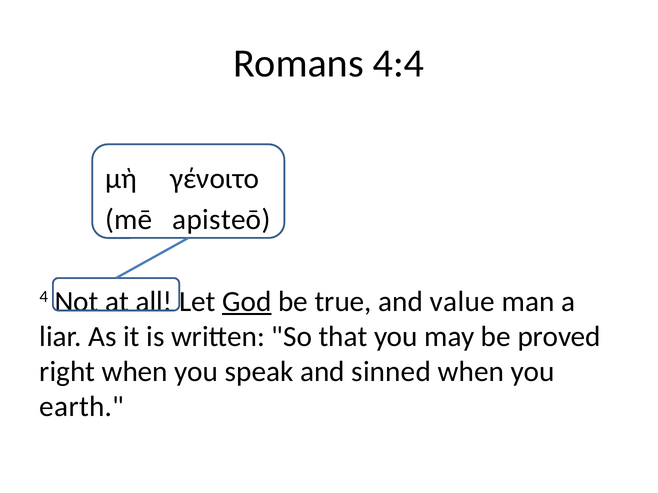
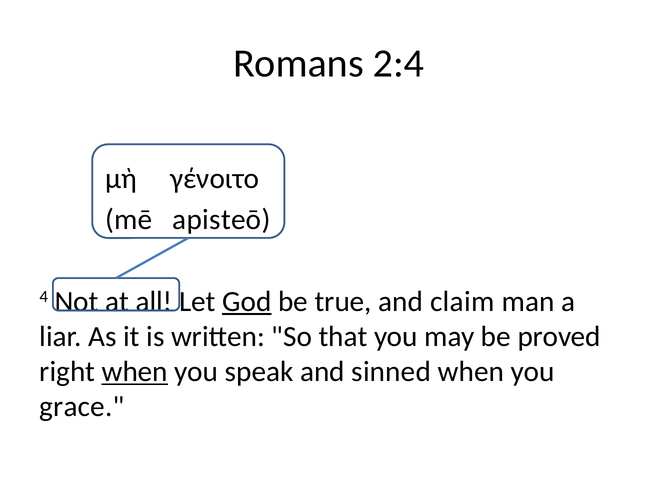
4:4: 4:4 -> 2:4 (399, 64)
value: value -> claim (462, 302)
when underline: none -> present (135, 372)
earth: earth -> grace (82, 407)
